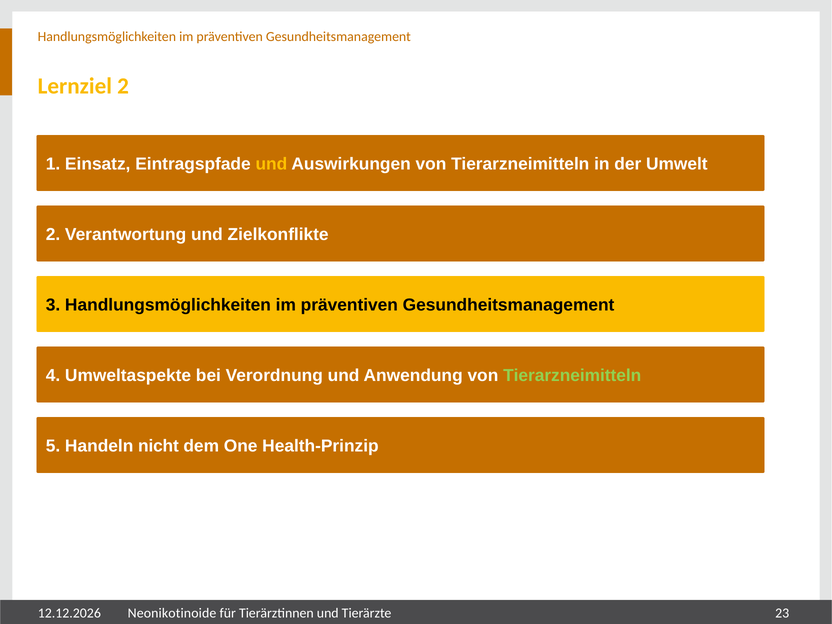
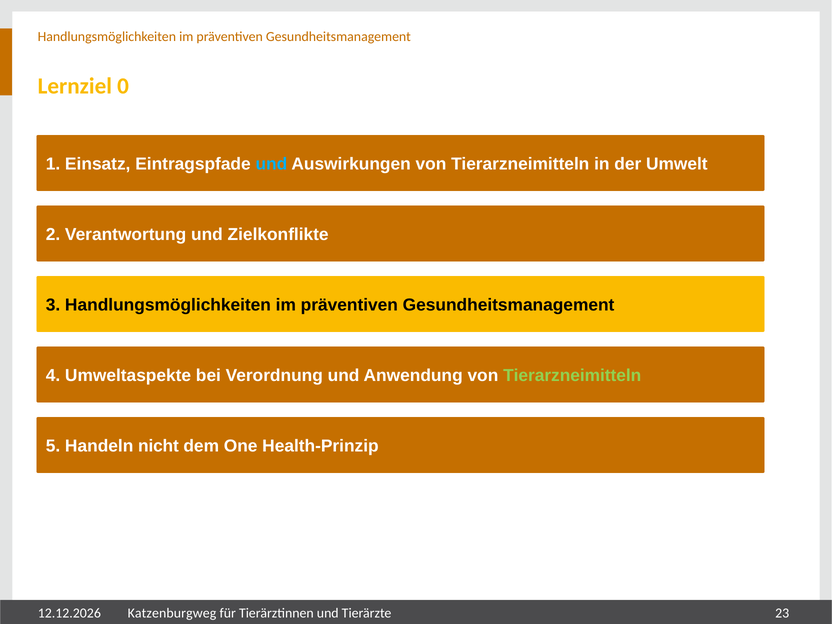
Lernziel 2: 2 -> 0 (123, 86)
und colour: yellow -> light blue (271, 164)
Neonikotinoide: Neonikotinoide -> Katzenburgweg (172, 613)
